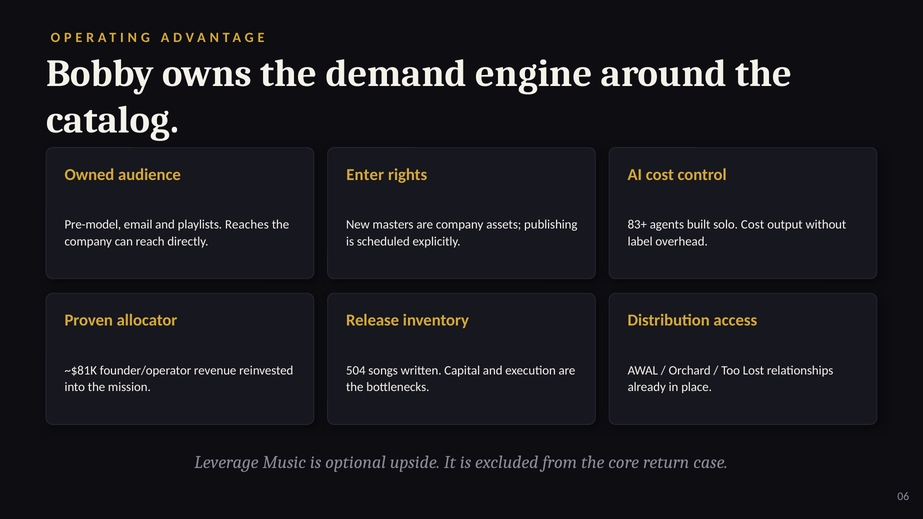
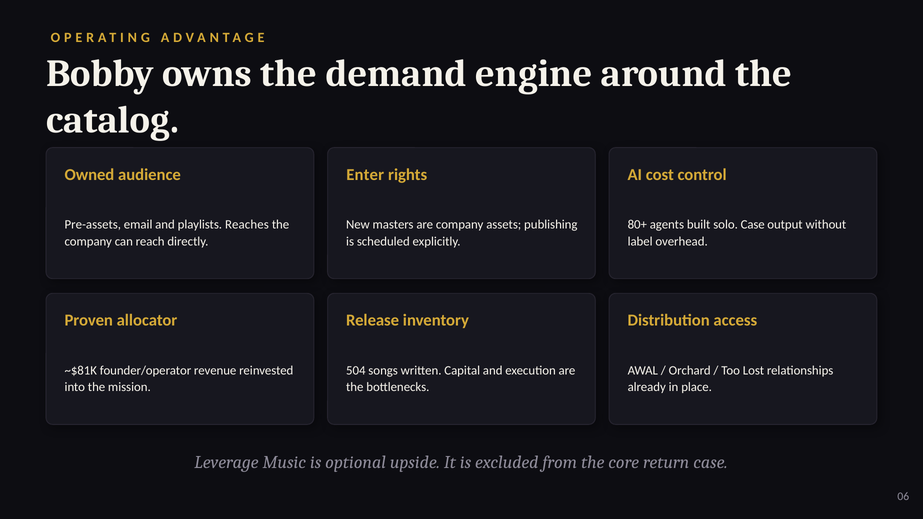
Pre-model: Pre-model -> Pre-assets (93, 225)
83+: 83+ -> 80+ (637, 225)
solo Cost: Cost -> Case (753, 225)
